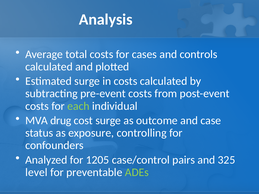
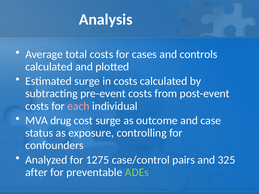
each colour: light green -> pink (78, 106)
1205: 1205 -> 1275 (98, 160)
level: level -> after (37, 173)
